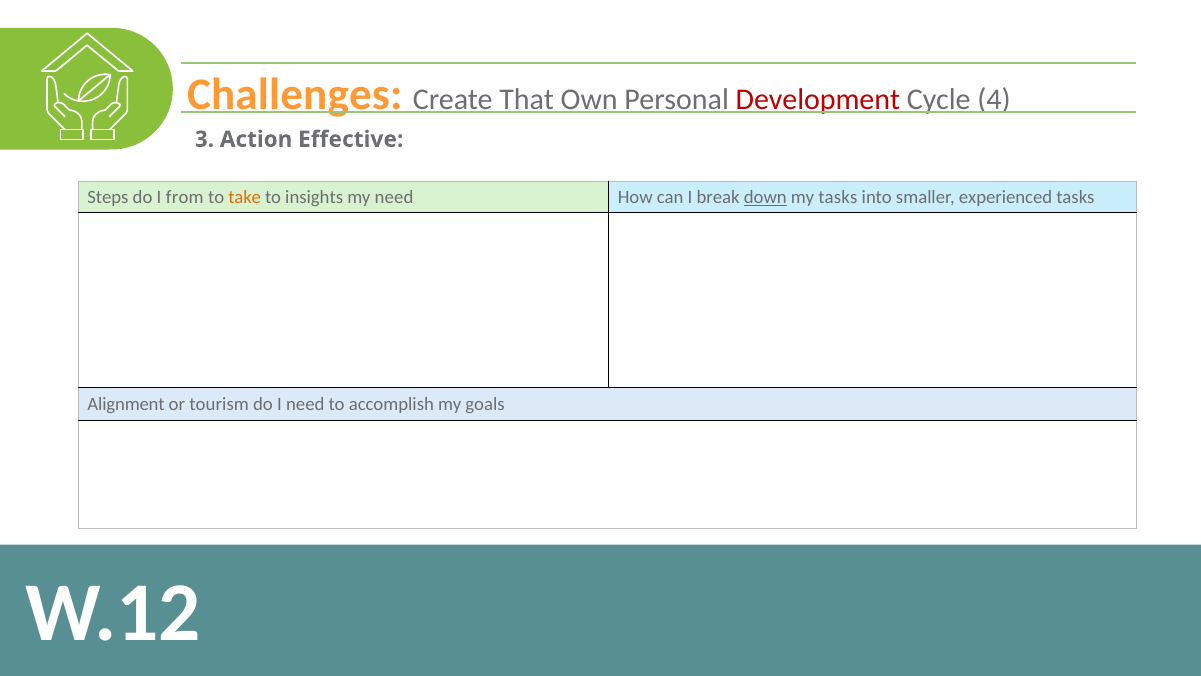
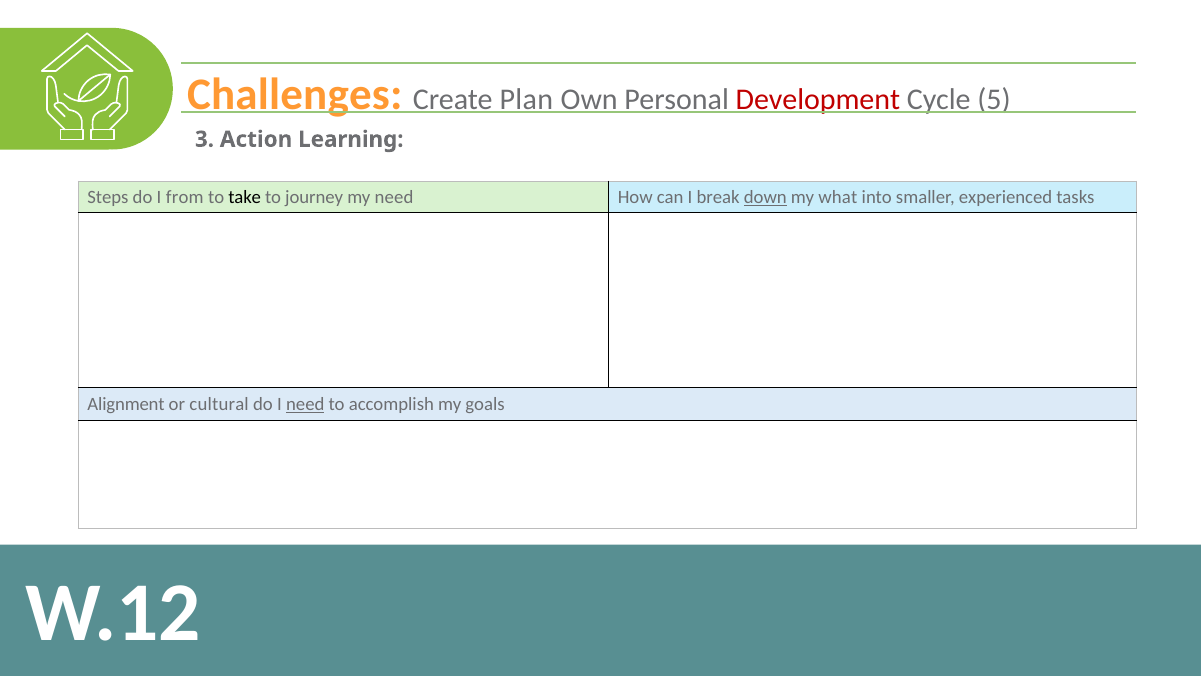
That: That -> Plan (526, 99)
4: 4 -> 5 (994, 99)
Effective: Effective -> Learning (351, 139)
take colour: orange -> black (245, 197)
insights: insights -> journey (314, 197)
my tasks: tasks -> what (838, 197)
tourism: tourism -> cultural (219, 404)
need underline: none -> present (305, 404)
